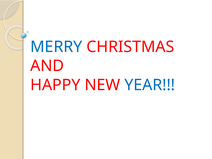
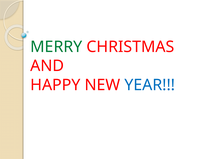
MERRY colour: blue -> green (56, 47)
